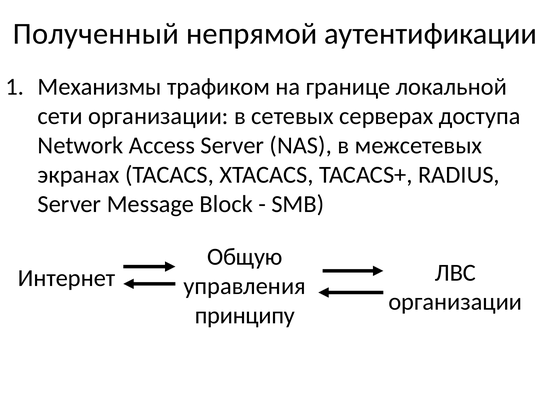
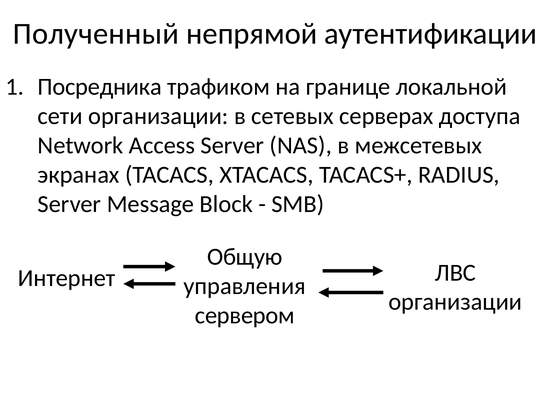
Механизмы: Механизмы -> Посредника (100, 87)
принципу: принципу -> сервером (245, 316)
